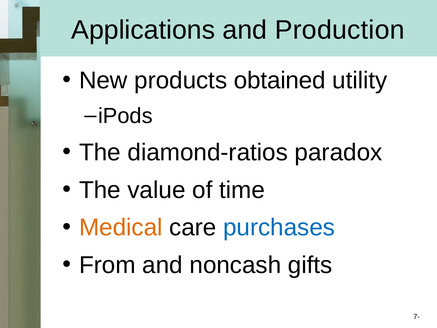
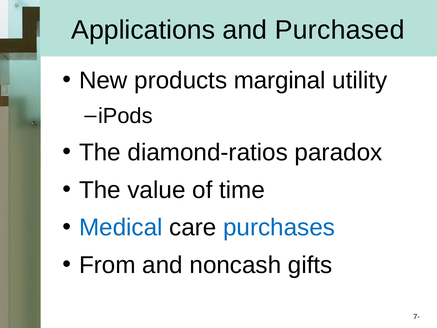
Production: Production -> Purchased (340, 30)
obtained: obtained -> marginal (280, 80)
Medical colour: orange -> blue (121, 227)
